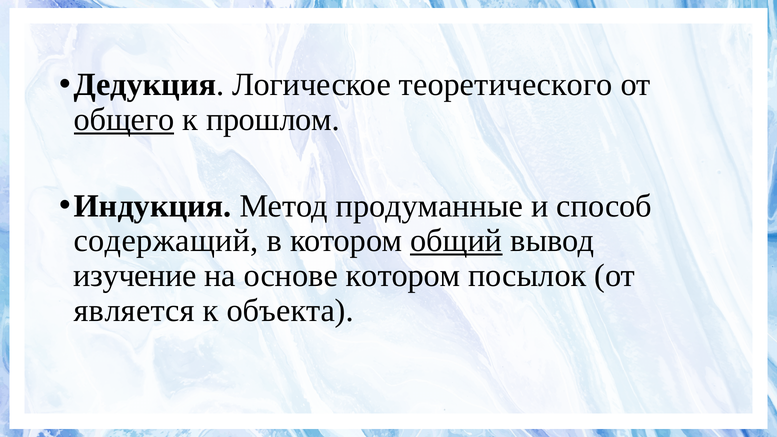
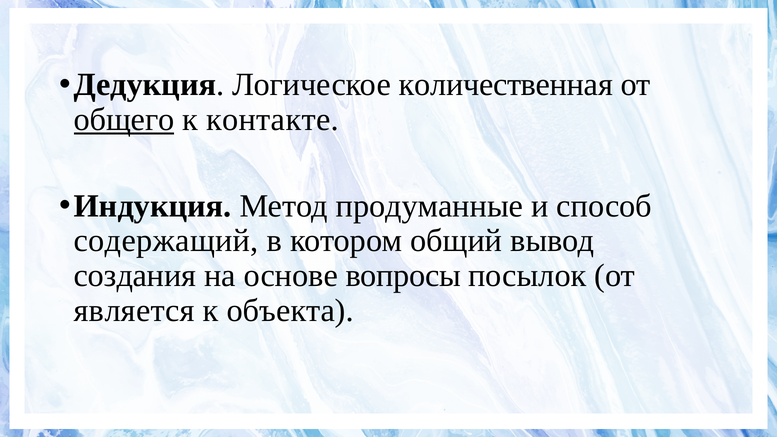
теоретического: теоретического -> количественная (506, 85)
прошлом: прошлом -> контакте (273, 120)
общий underline: present -> none (456, 241)
изучение: изучение -> создания (135, 276)
основе котором: котором -> вопросы (403, 276)
